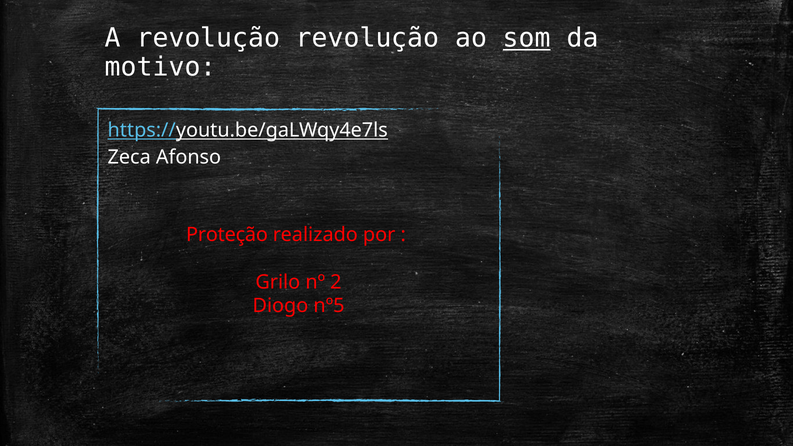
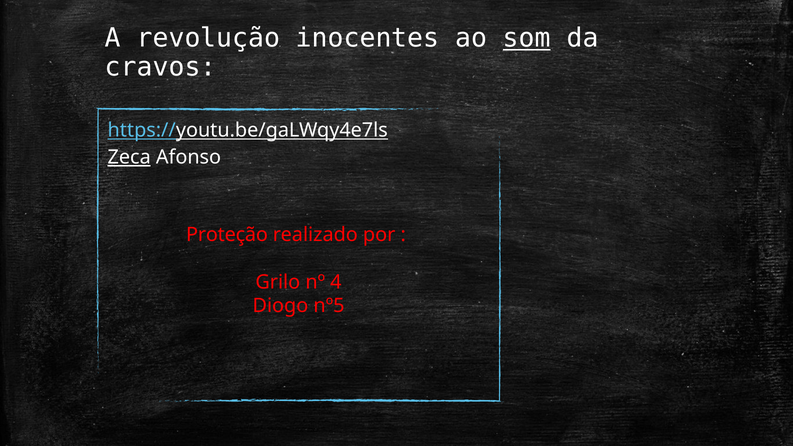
revolução revolução: revolução -> inocentes (368, 38)
motivo: motivo -> cravos (161, 67)
Zeca underline: none -> present (129, 157)
2: 2 -> 4 (336, 282)
